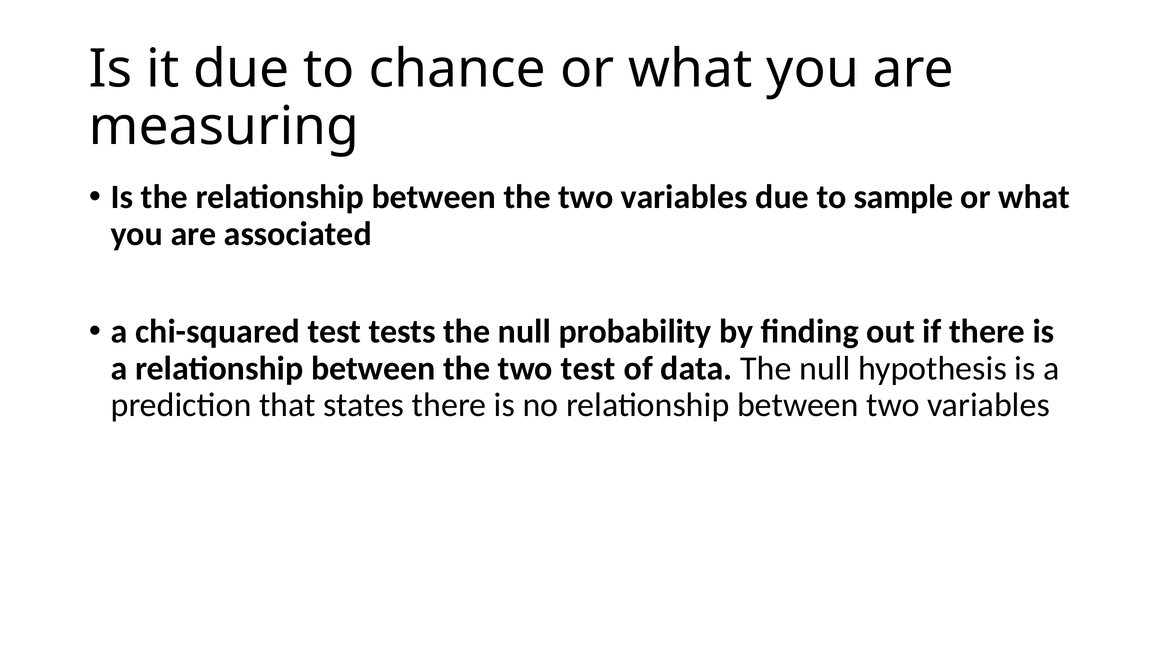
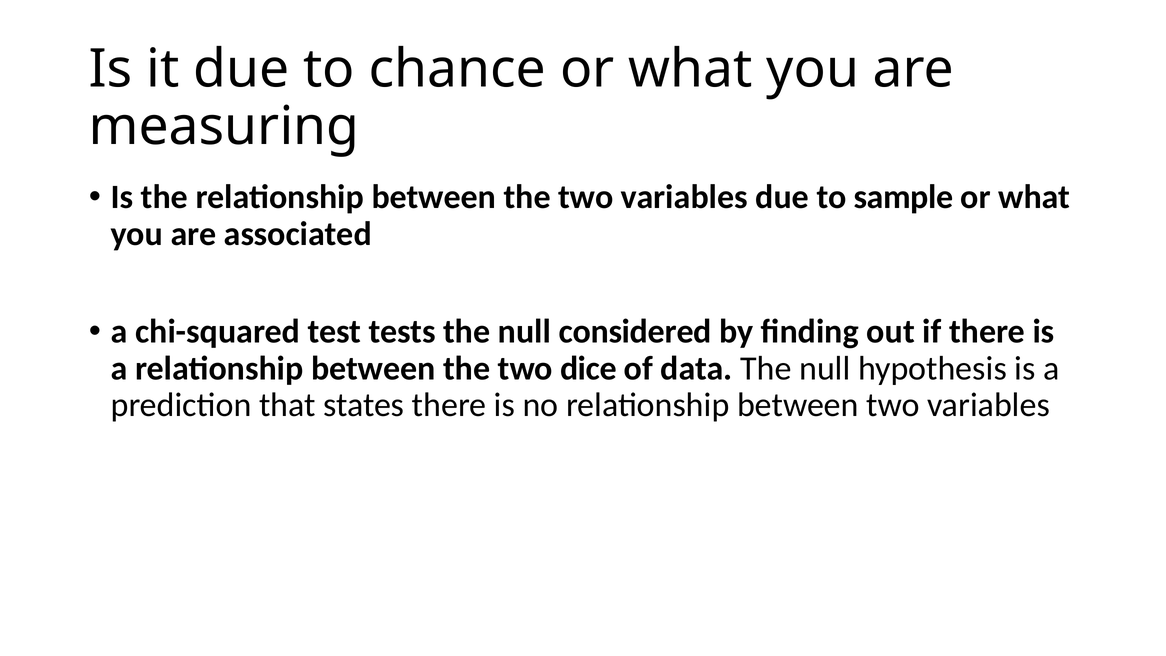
probability: probability -> considered (635, 332)
two test: test -> dice (588, 368)
